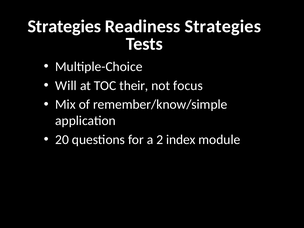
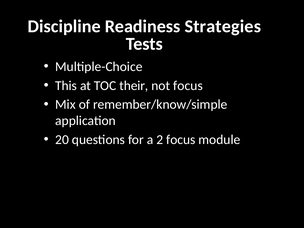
Strategies: Strategies -> Discipline (64, 26)
Will: Will -> This (66, 86)
2 index: index -> focus (181, 140)
